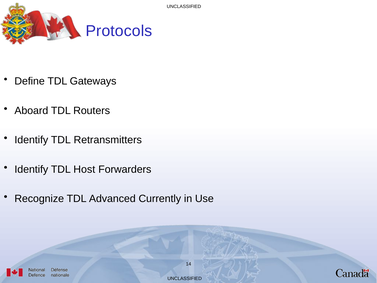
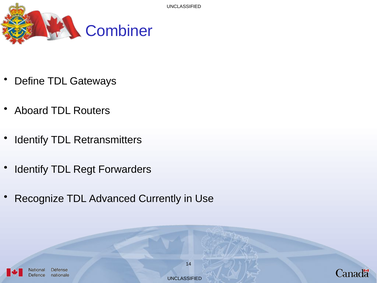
Protocols: Protocols -> Combiner (119, 31)
Host: Host -> Regt (84, 169)
